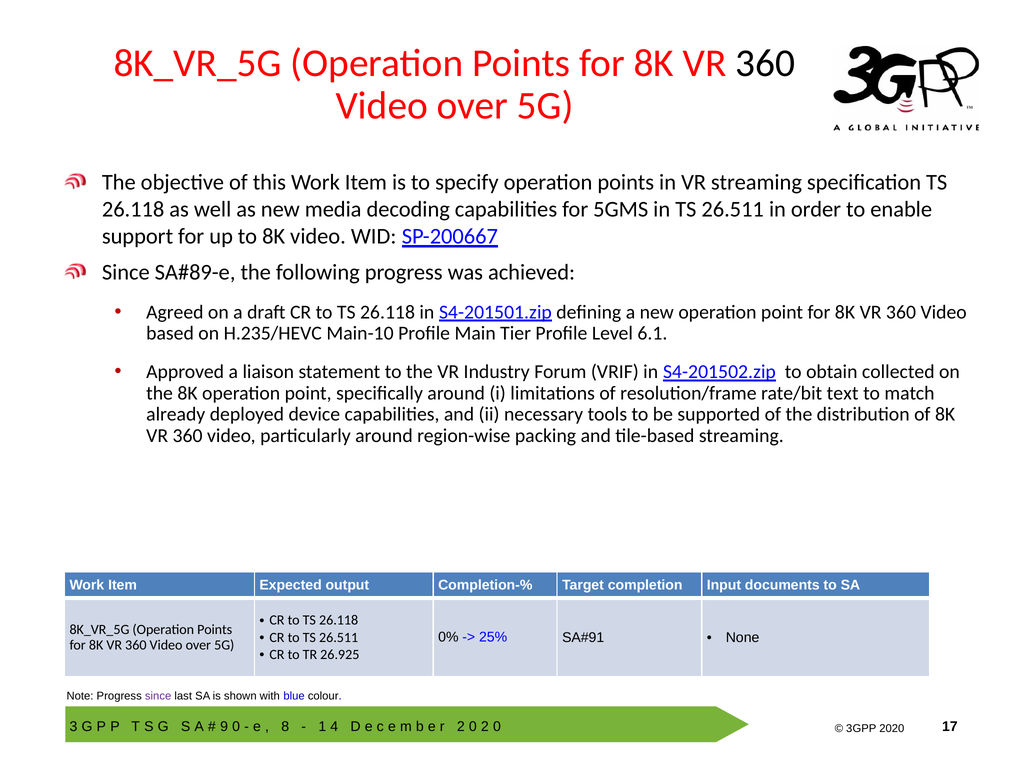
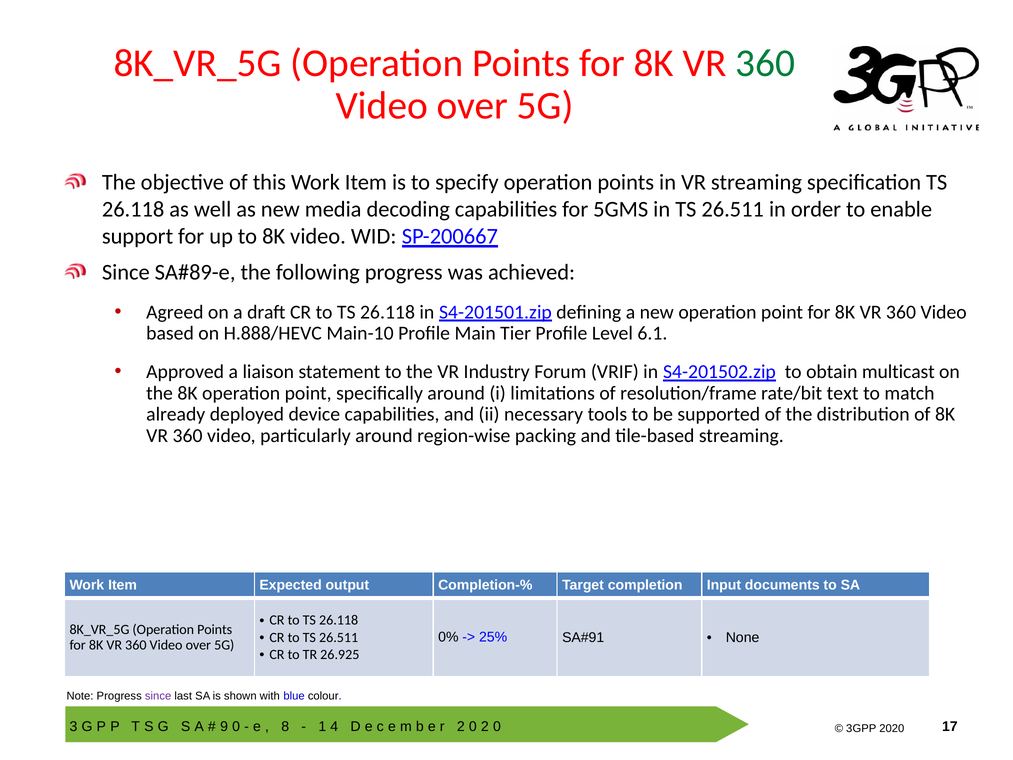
360 colour: black -> green (765, 63)
H.235/HEVC: H.235/HEVC -> H.888/HEVC (273, 333)
collected: collected -> multicast (898, 372)
